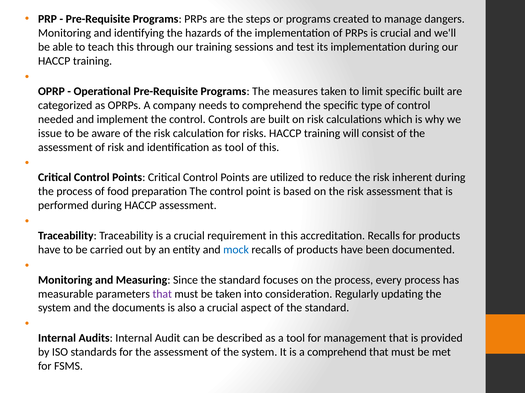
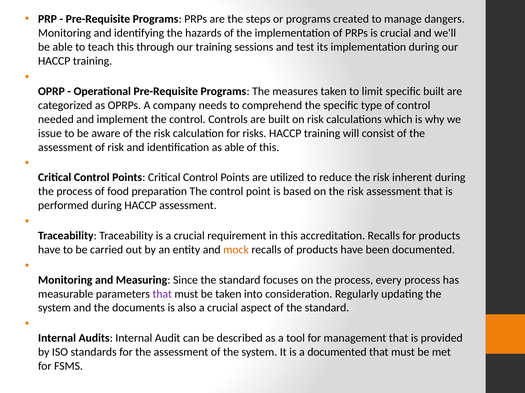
as tool: tool -> able (234, 147)
mock colour: blue -> orange (236, 250)
a comprehend: comprehend -> documented (337, 353)
